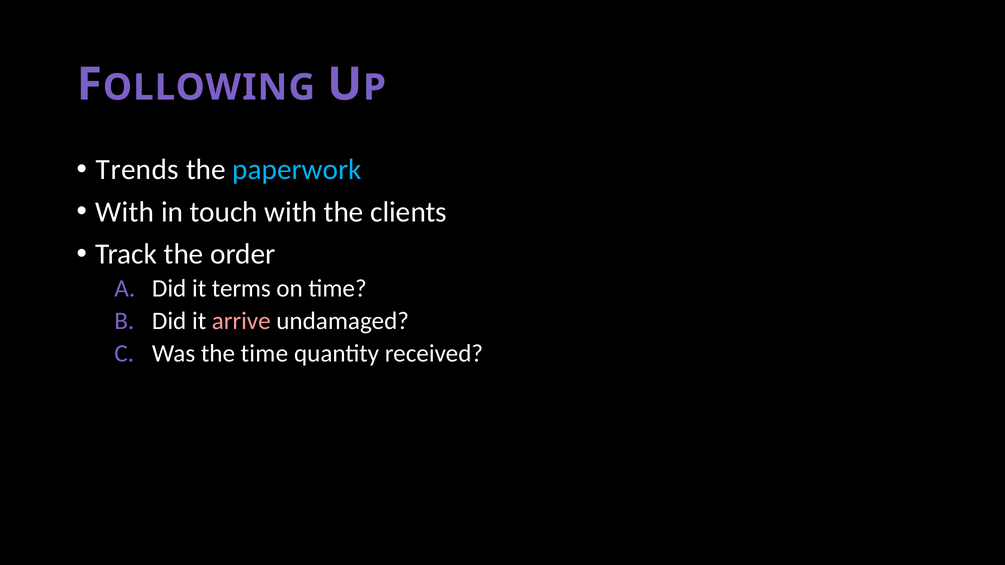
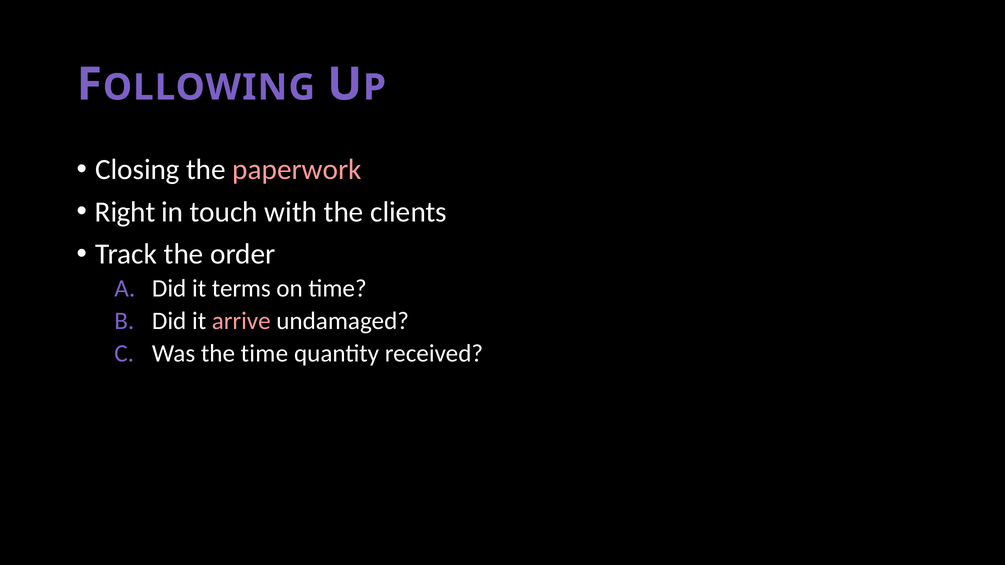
Trends: Trends -> Closing (138, 170)
paperwork colour: light blue -> pink (297, 170)
With: With -> Right (125, 212)
